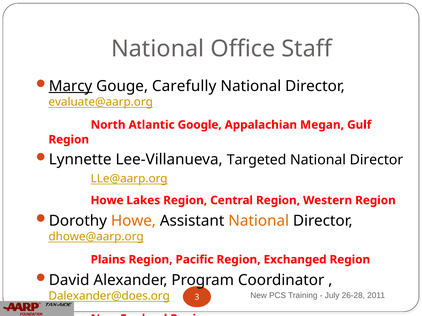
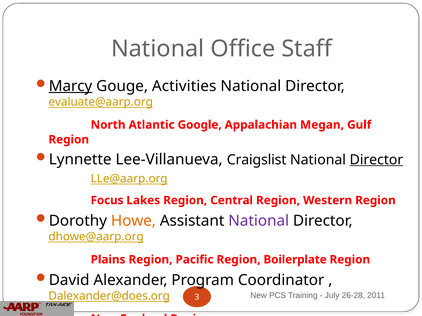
Carefully: Carefully -> Activities (184, 86)
Targeted: Targeted -> Craigslist (257, 160)
Director underline: none -> present (376, 160)
Howe: Howe -> Focus (107, 201)
National colour: orange -> purple (259, 221)
Exchanged: Exchanged -> Boilerplate (295, 260)
